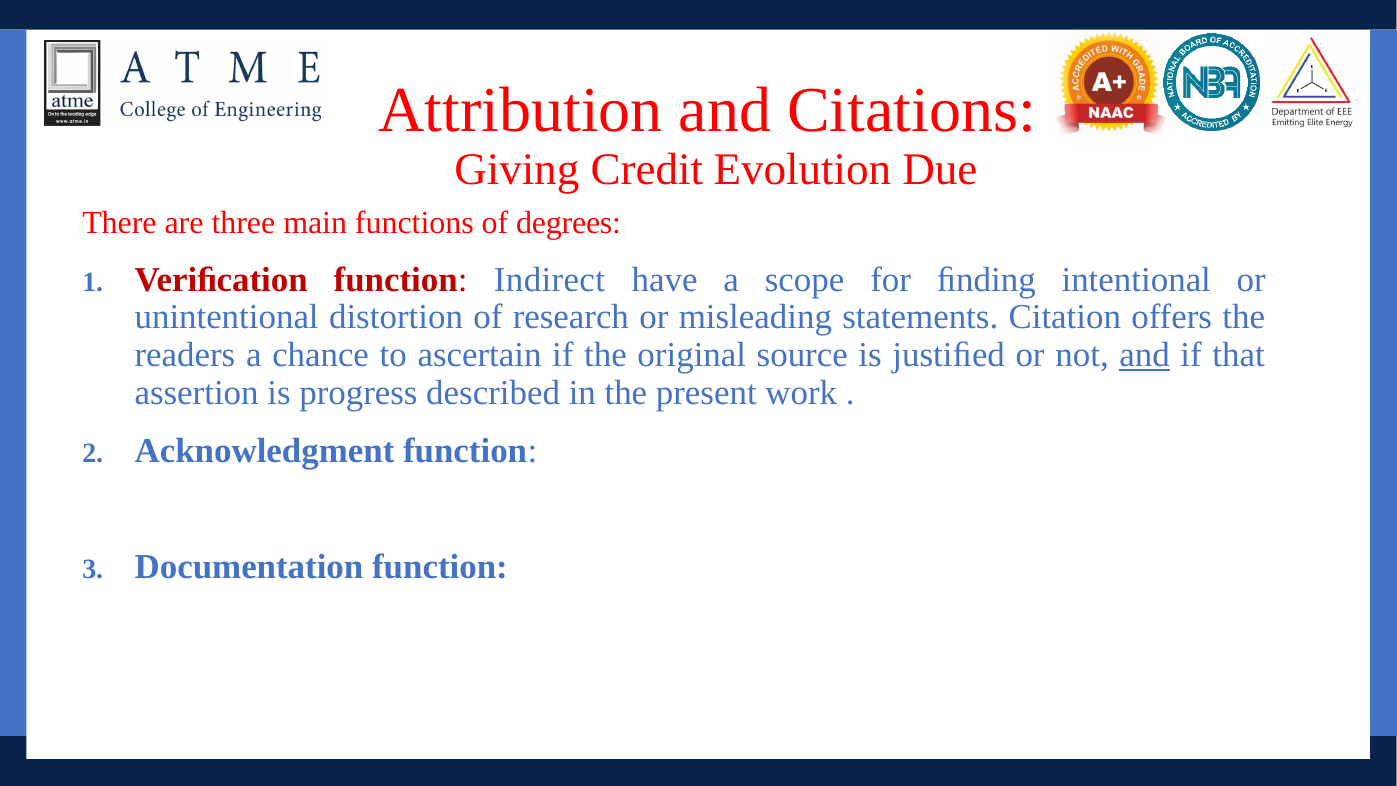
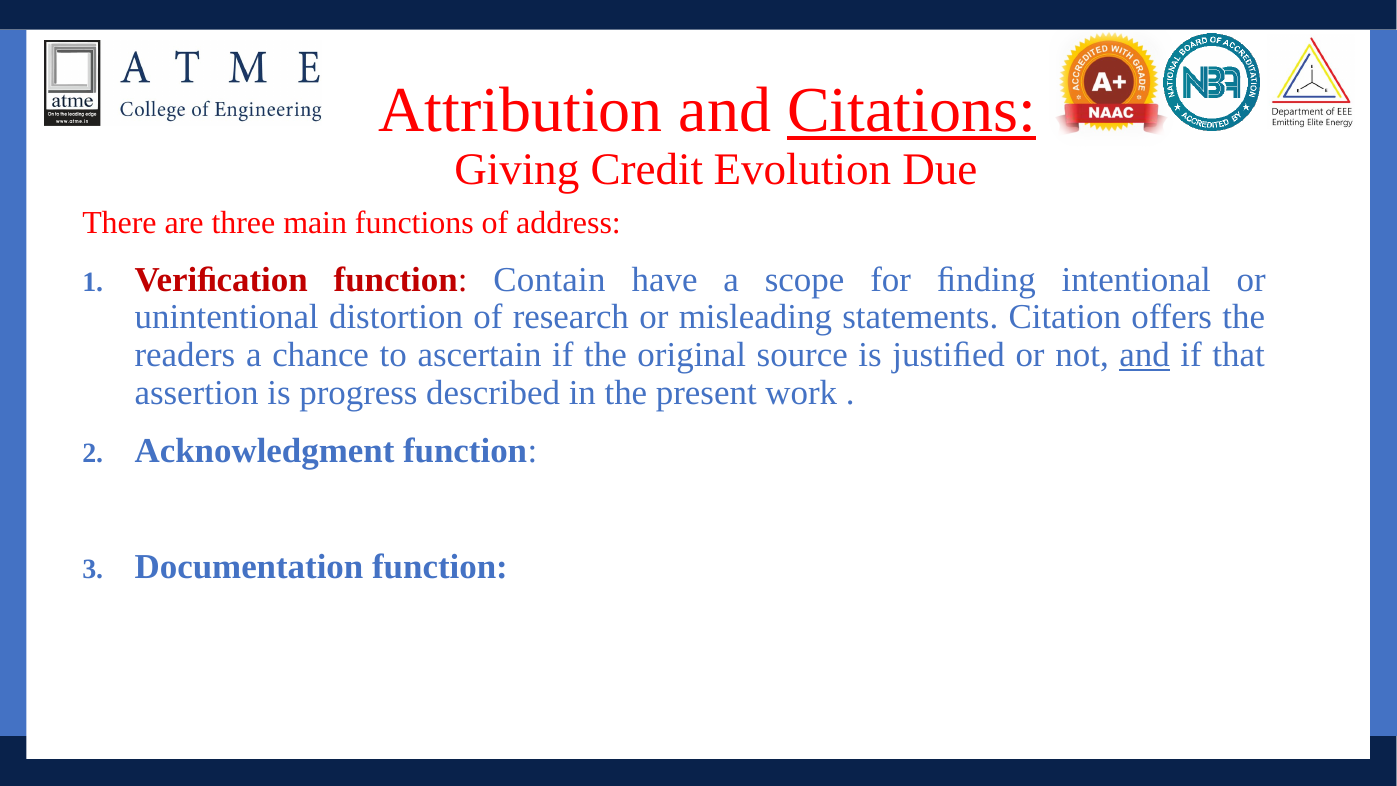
Citations underline: none -> present (912, 111)
degrees: degrees -> address (569, 223)
Indirect: Indirect -> Contain (550, 280)
